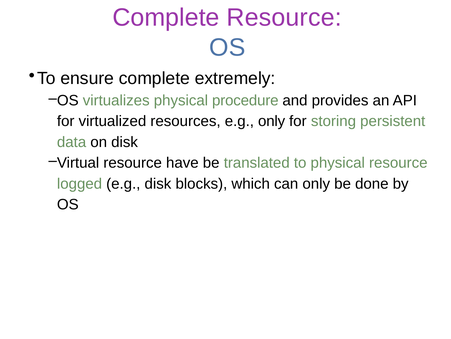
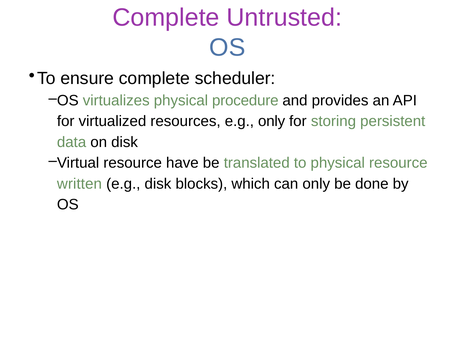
Complete Resource: Resource -> Untrusted (284, 17)
extremely: extremely -> scheduler (235, 78)
logged: logged -> written (79, 183)
